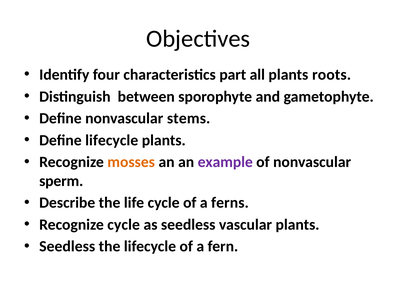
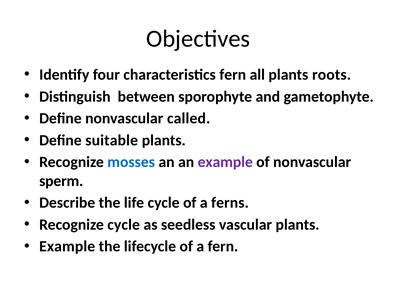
characteristics part: part -> fern (233, 75)
stems: stems -> called (189, 119)
Define lifecycle: lifecycle -> suitable (112, 141)
mosses colour: orange -> blue (131, 162)
Seedless: Seedless -> Example (67, 247)
